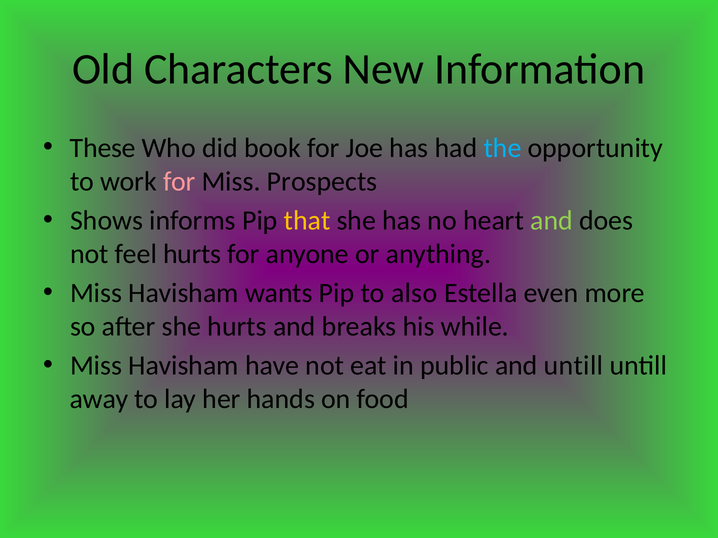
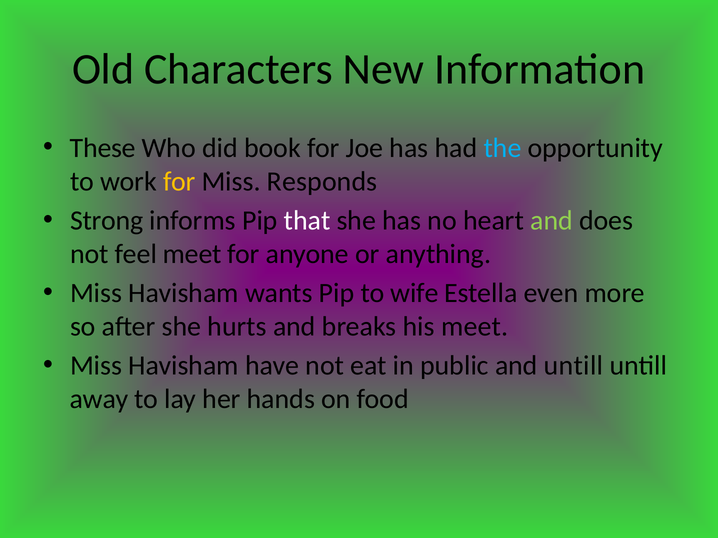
for colour: pink -> yellow (179, 181)
Prospects: Prospects -> Responds (322, 181)
Shows: Shows -> Strong (107, 221)
that colour: yellow -> white (307, 221)
feel hurts: hurts -> meet (192, 254)
also: also -> wife (414, 293)
his while: while -> meet (475, 327)
